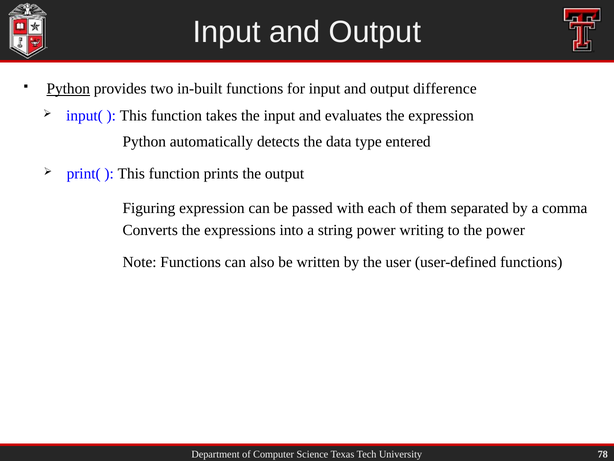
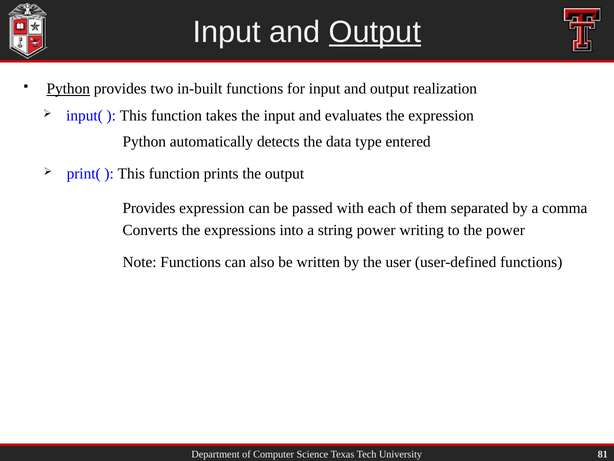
Output underline: none -> present (375, 32)
difference: difference -> realization (445, 89)
Figuring: Figuring -> Provides (149, 208)
78: 78 -> 81 (603, 454)
